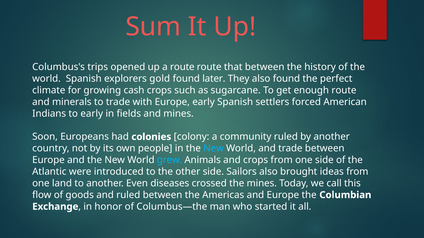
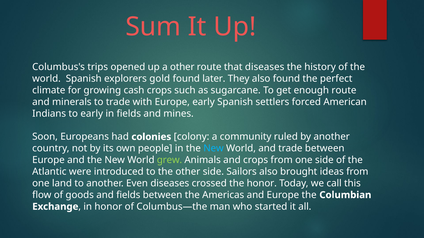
a route: route -> other (182, 67)
that between: between -> diseases (265, 67)
grew colour: light blue -> light green (169, 160)
the mines: mines -> honor (262, 184)
and ruled: ruled -> fields (128, 195)
